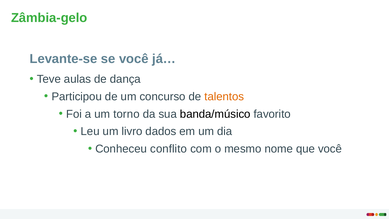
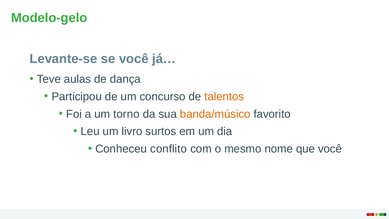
Zâmbia-gelo: Zâmbia-gelo -> Modelo-gelo (49, 18)
banda/músico colour: black -> orange (215, 114)
dados: dados -> surtos (161, 131)
